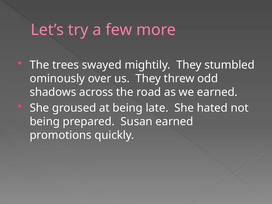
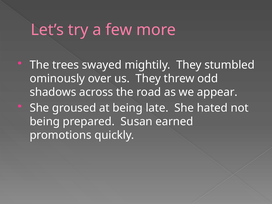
we earned: earned -> appear (217, 92)
